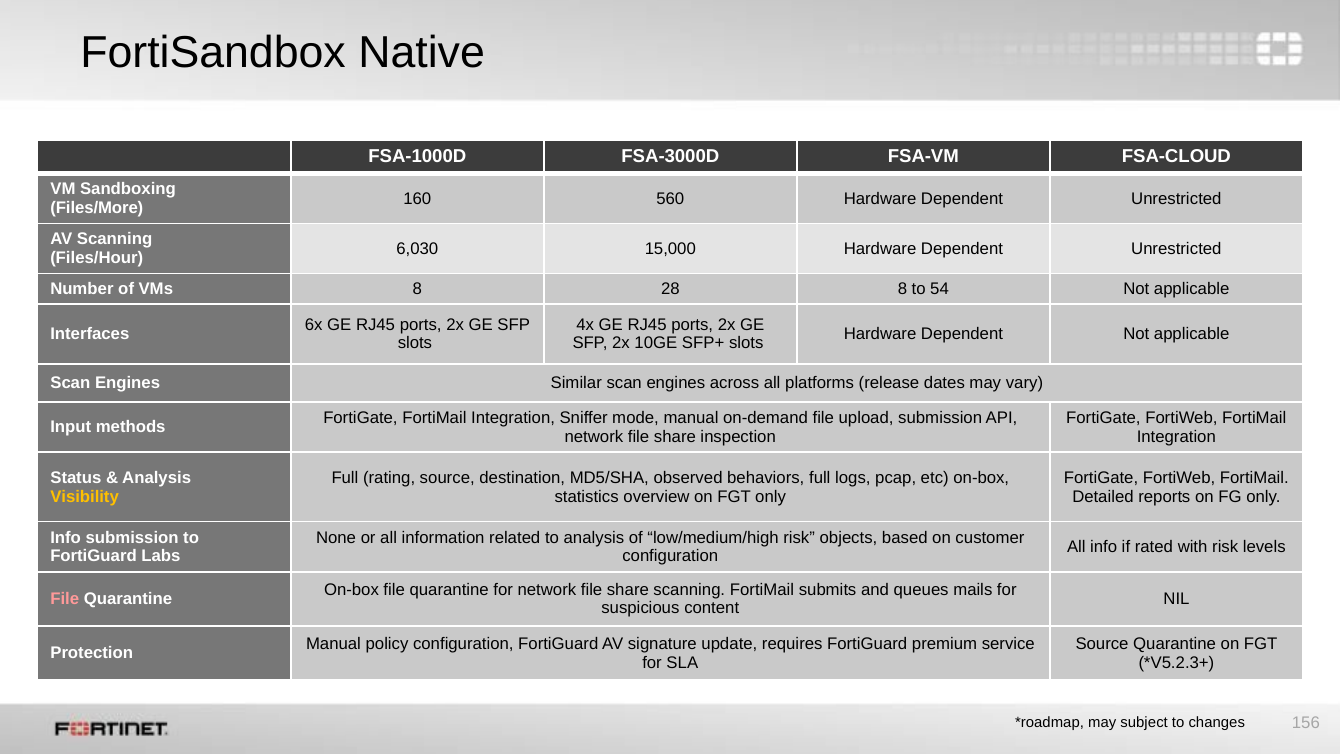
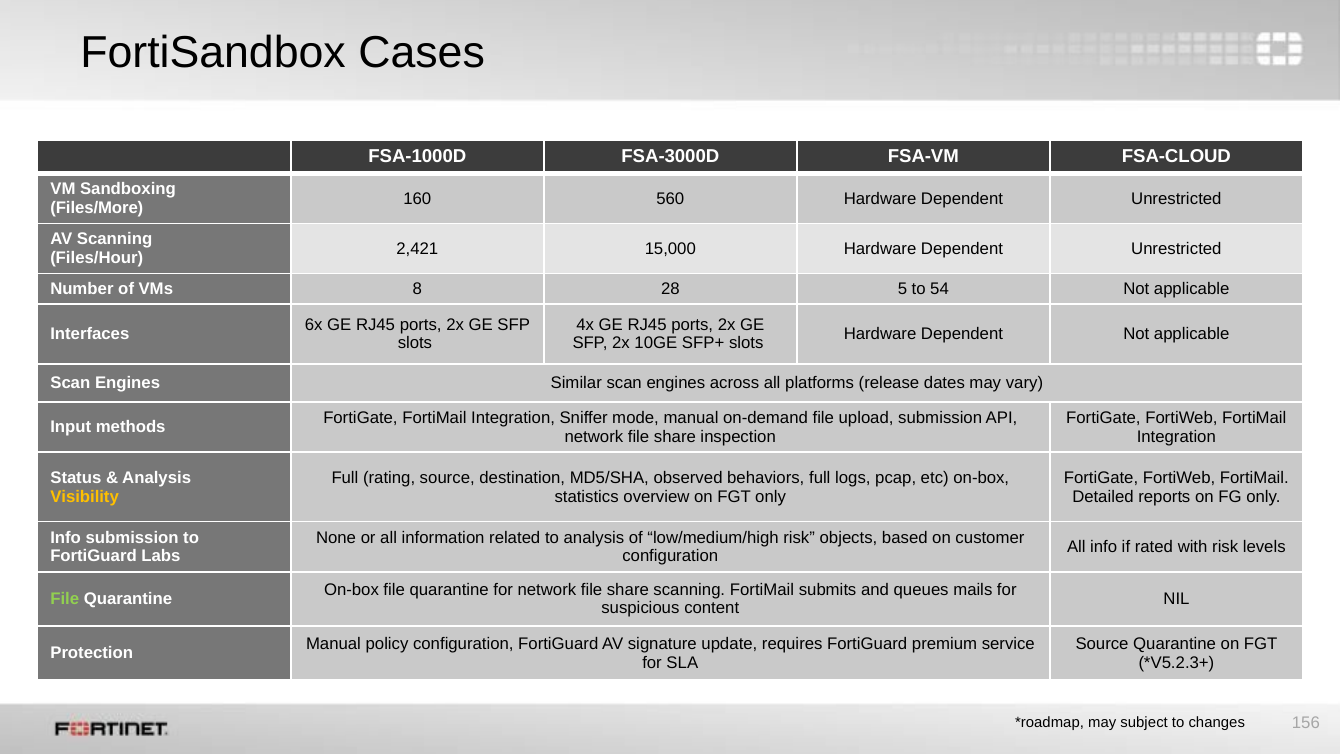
Native: Native -> Cases (422, 53)
6,030: 6,030 -> 2,421 (417, 249)
28 8: 8 -> 5 (902, 289)
File colour: pink -> light green (65, 599)
